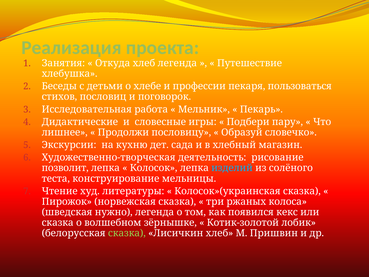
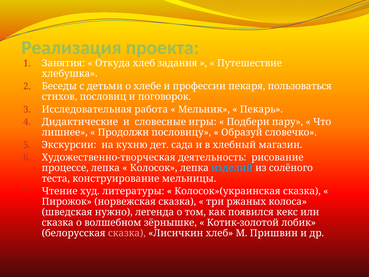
хлеб легенда: легенда -> задания (177, 63)
позволит: позволит -> процессе (65, 168)
сказка colour: light green -> pink (127, 233)
